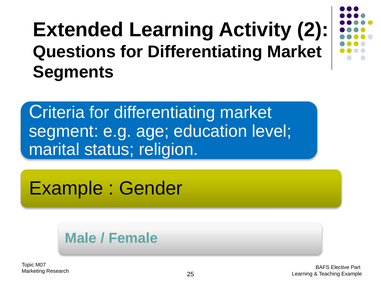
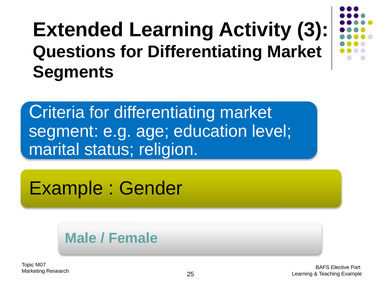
2: 2 -> 3 (313, 30)
